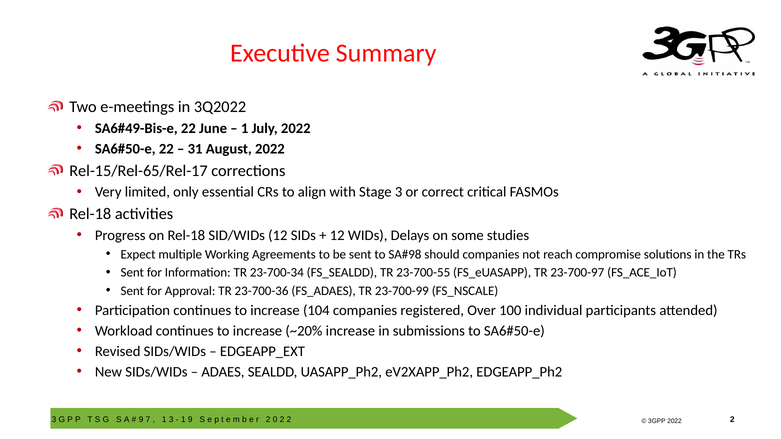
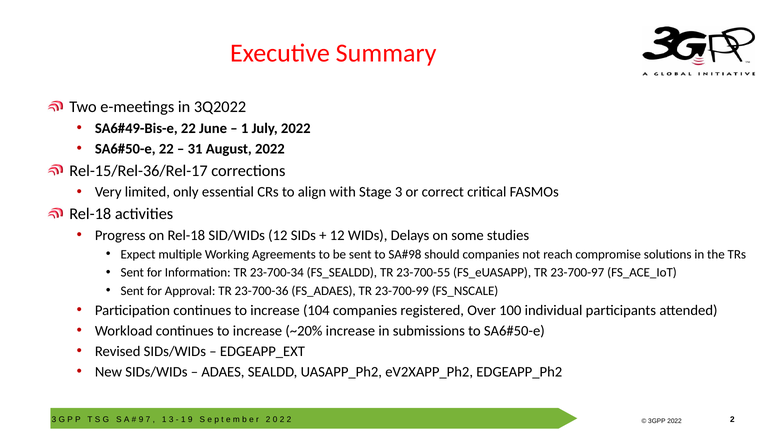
Rel-15/Rel-65/Rel-17: Rel-15/Rel-65/Rel-17 -> Rel-15/Rel-36/Rel-17 (138, 171)
